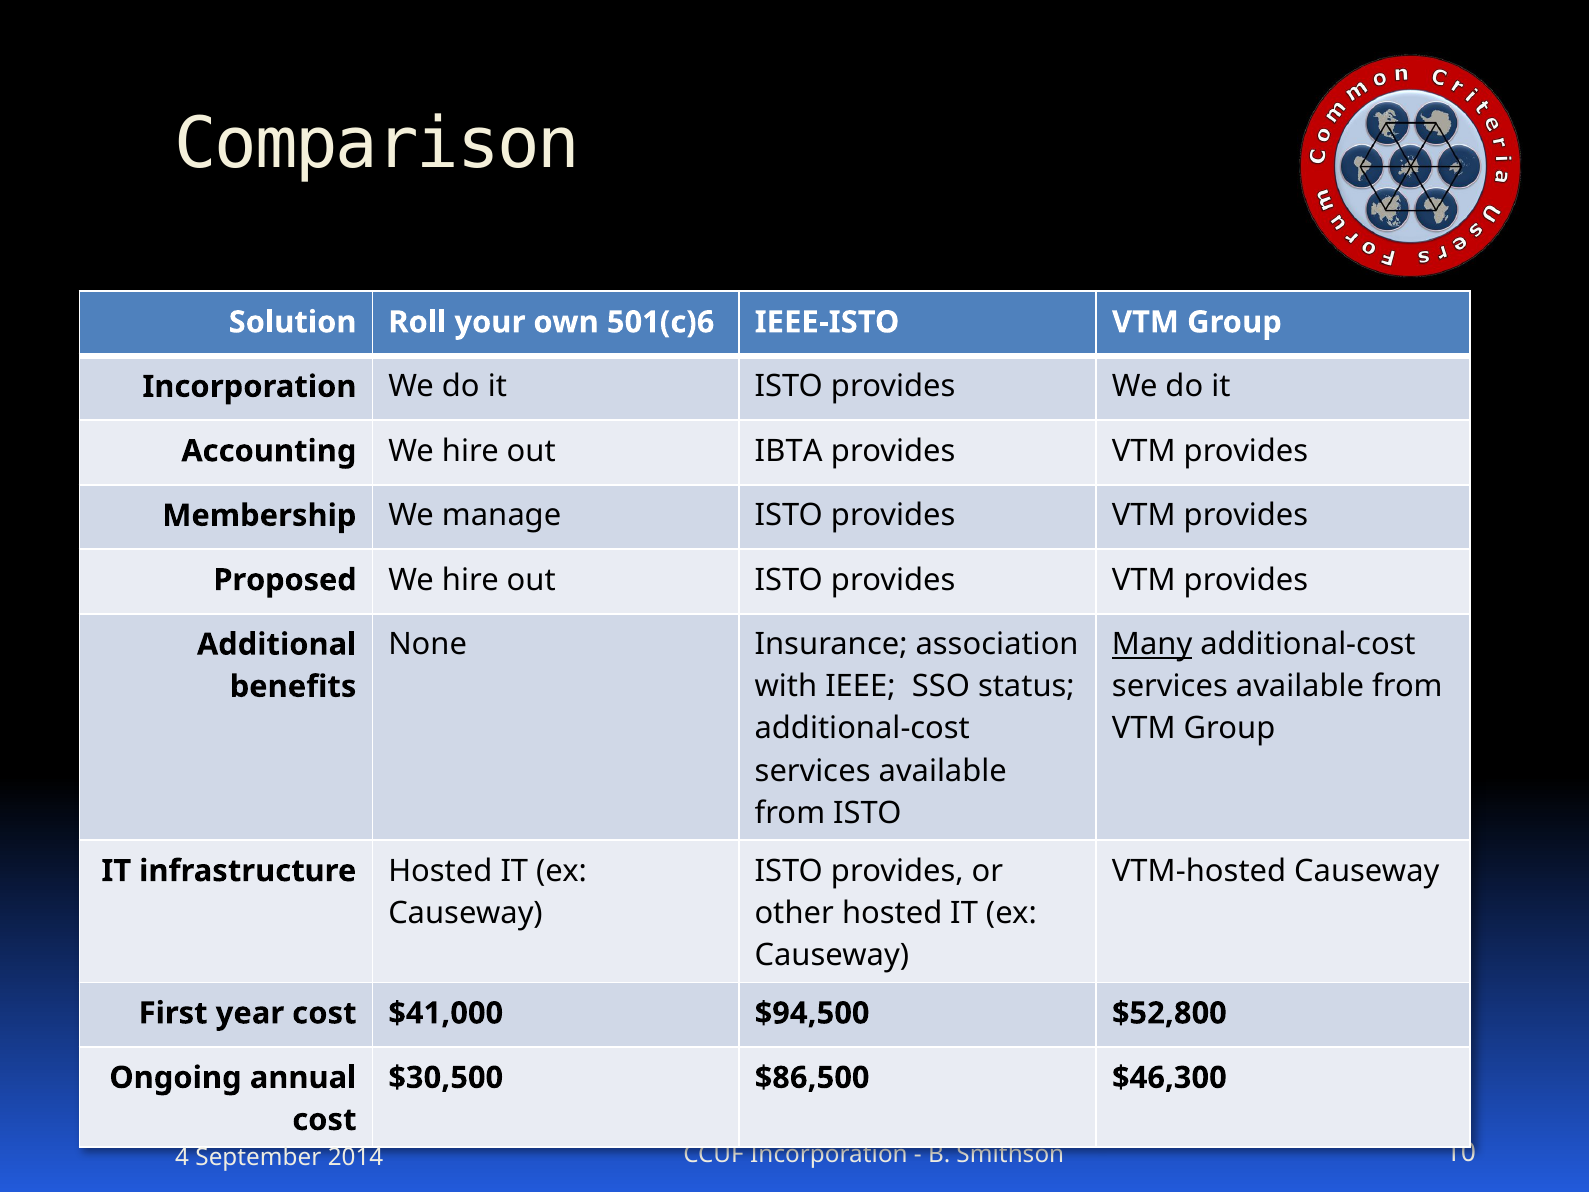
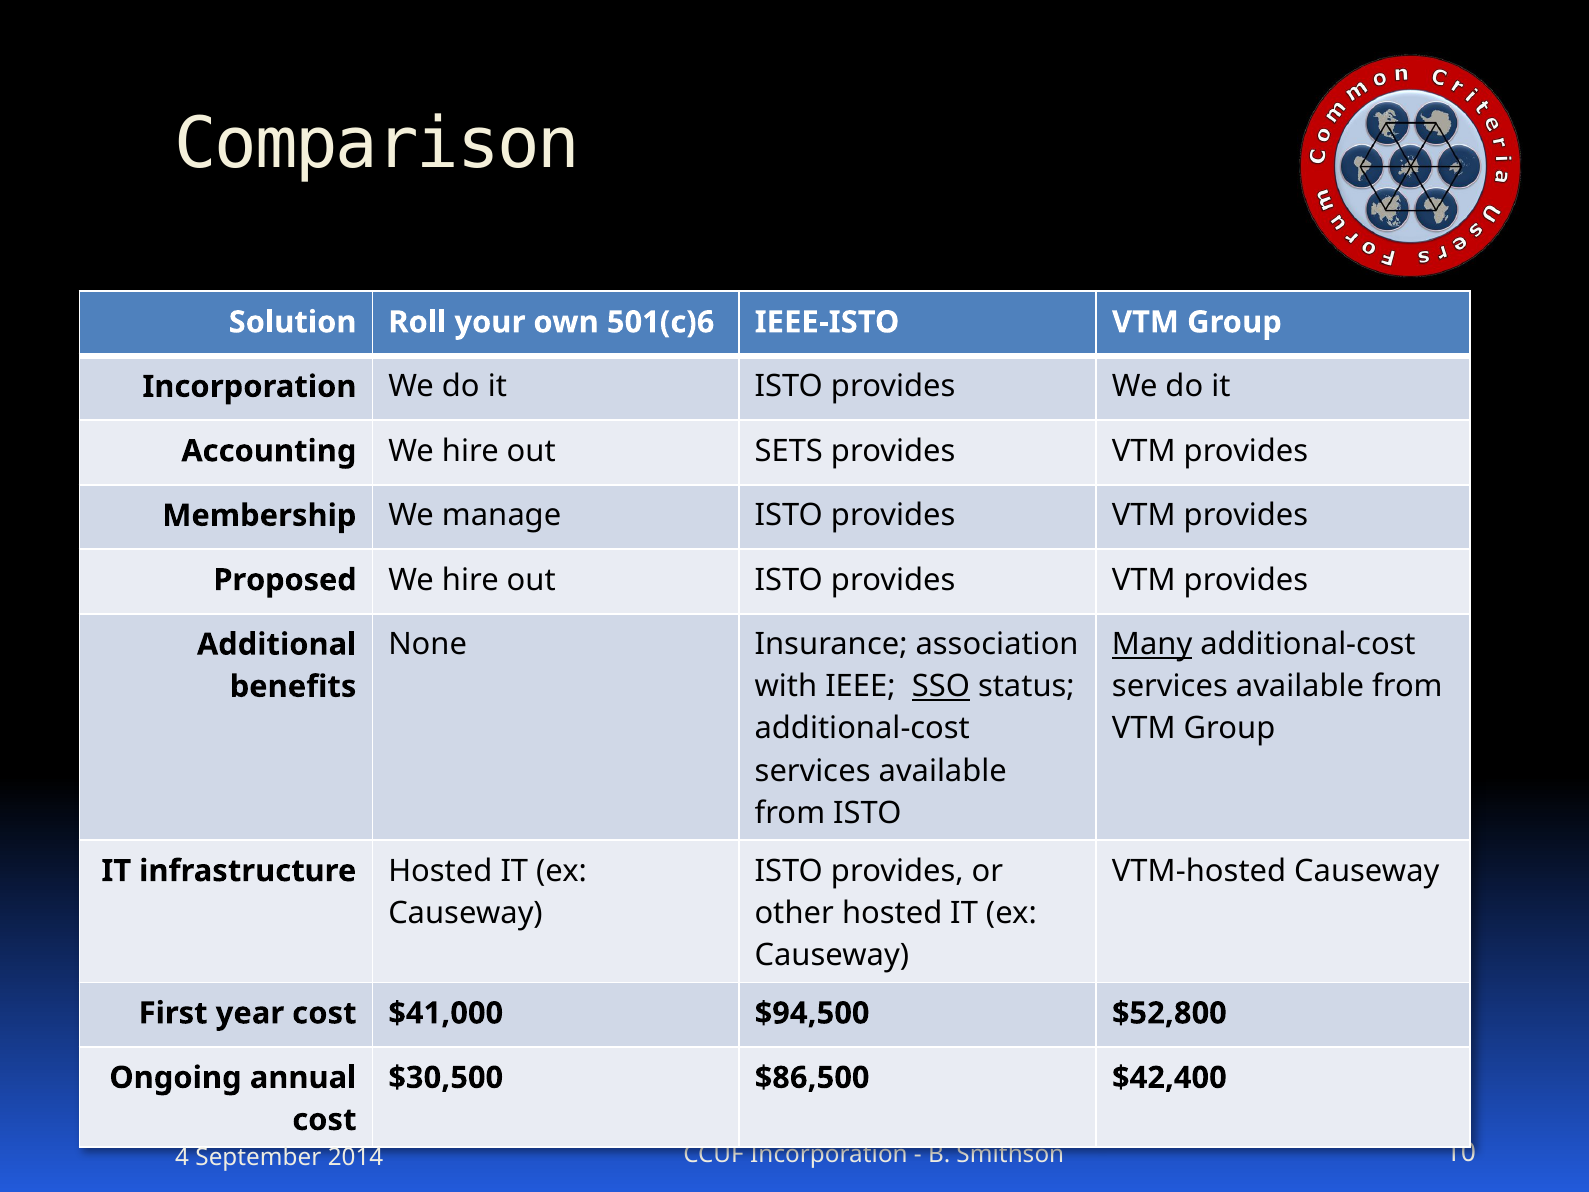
IBTA: IBTA -> SETS (789, 451)
SSO underline: none -> present (941, 686)
$46,300: $46,300 -> $42,400 (1169, 1078)
